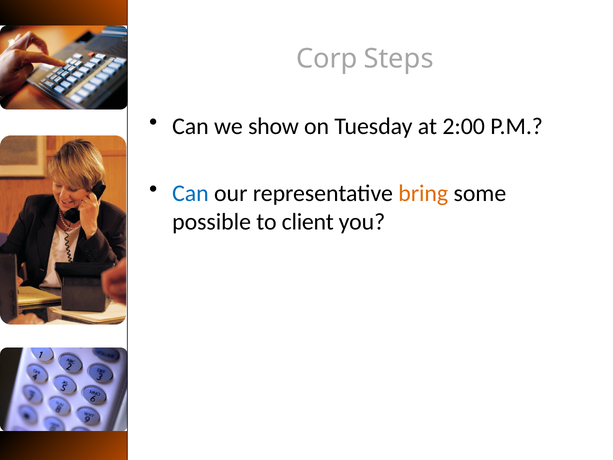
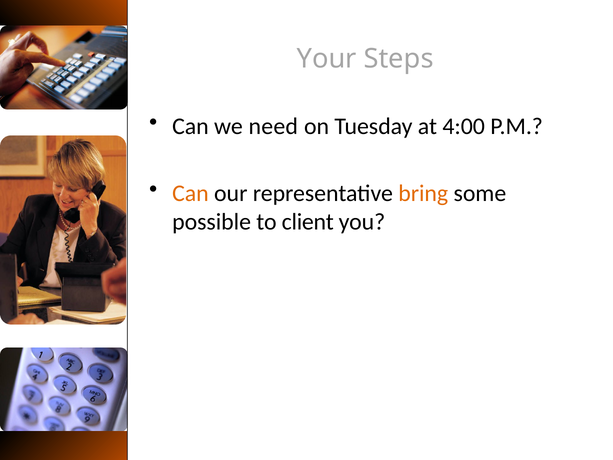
Corp: Corp -> Your (327, 59)
show: show -> need (273, 126)
2:00: 2:00 -> 4:00 (464, 126)
Can colour: blue -> orange (190, 193)
